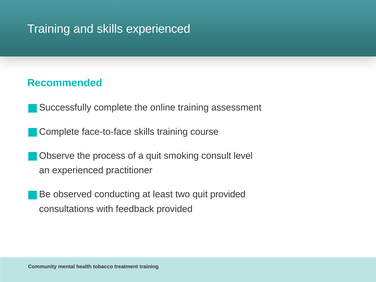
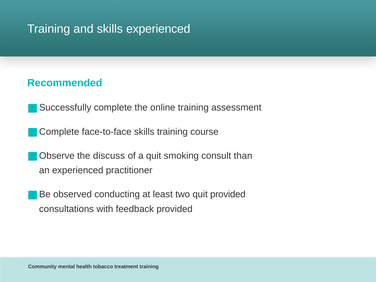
process: process -> discuss (109, 156)
level: level -> than (243, 156)
